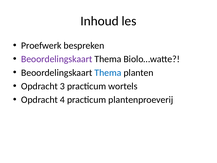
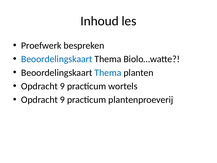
Beoordelingskaart colour: purple -> blue (57, 59)
3: 3 -> 9 (62, 86)
4: 4 -> 9 (62, 100)
